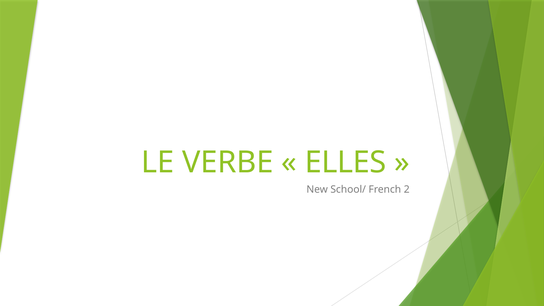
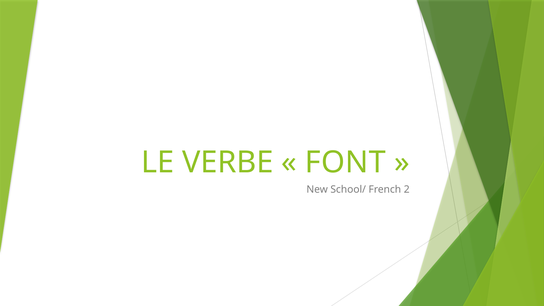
ELLES: ELLES -> FONT (345, 162)
